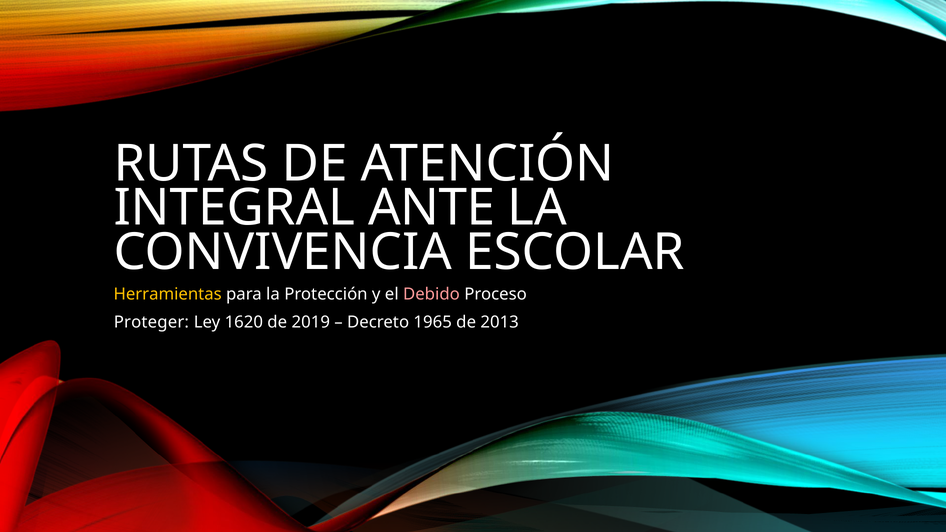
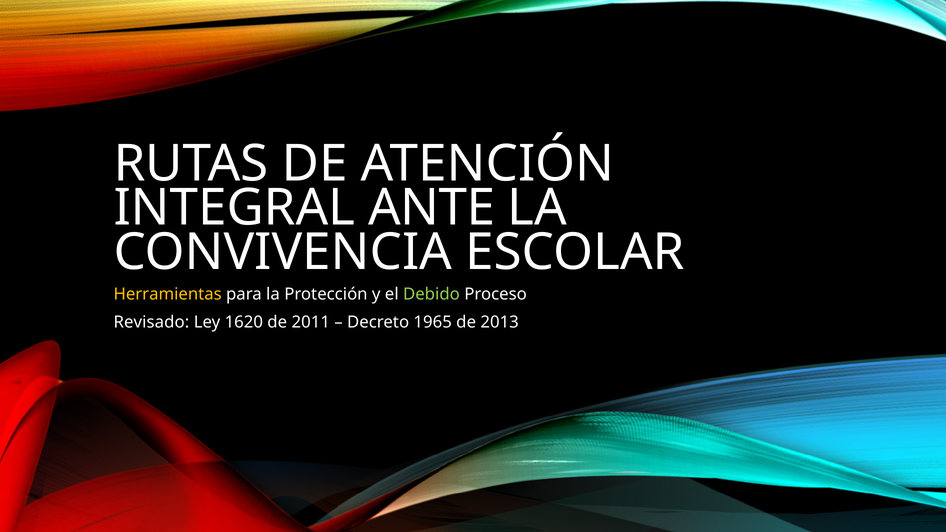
Debido colour: pink -> light green (431, 294)
Proteger: Proteger -> Revisado (151, 322)
2019: 2019 -> 2011 (311, 322)
